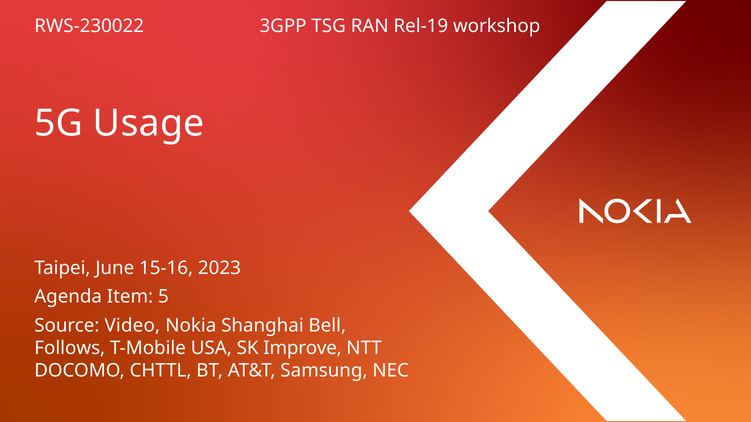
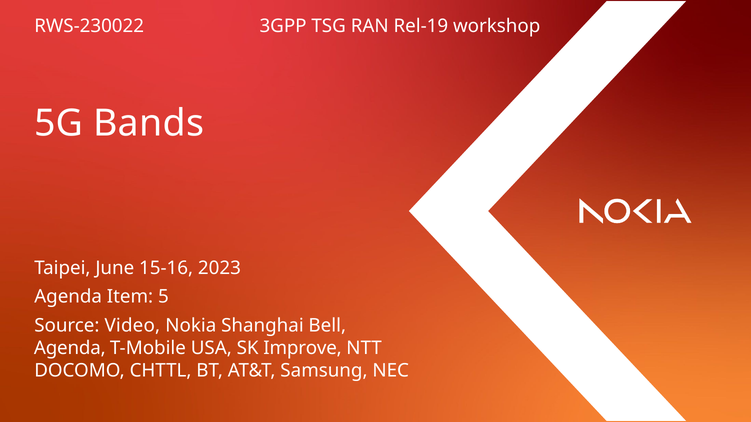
Usage: Usage -> Bands (149, 123)
Follows: Follows -> Agenda (70, 348)
